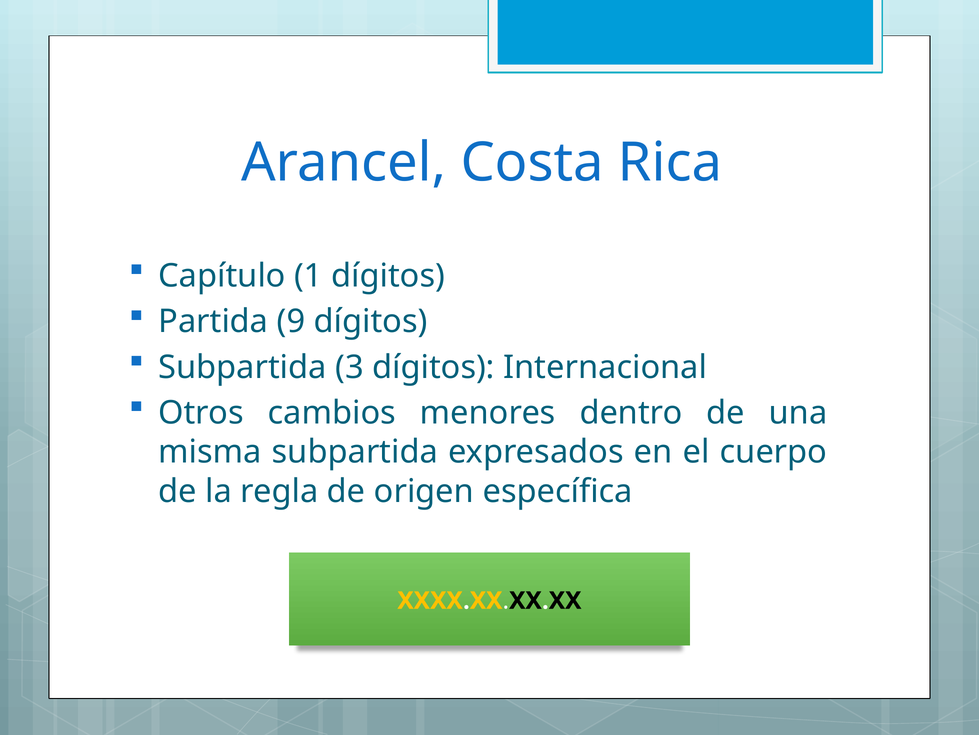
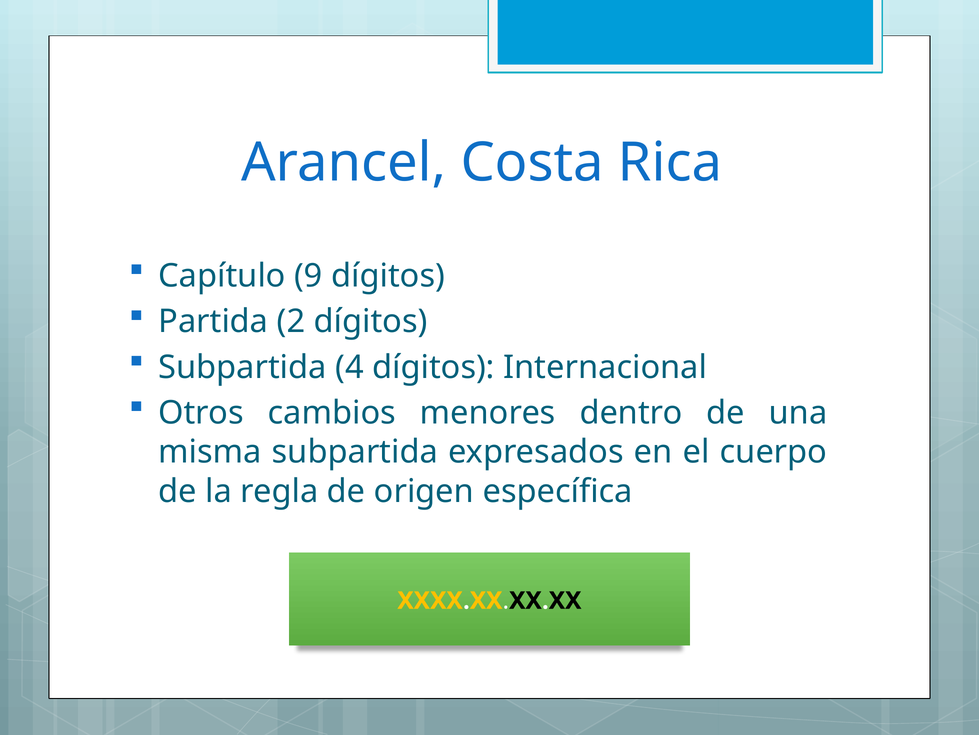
1: 1 -> 9 (308, 276)
9: 9 -> 2 (291, 321)
3: 3 -> 4 (349, 367)
